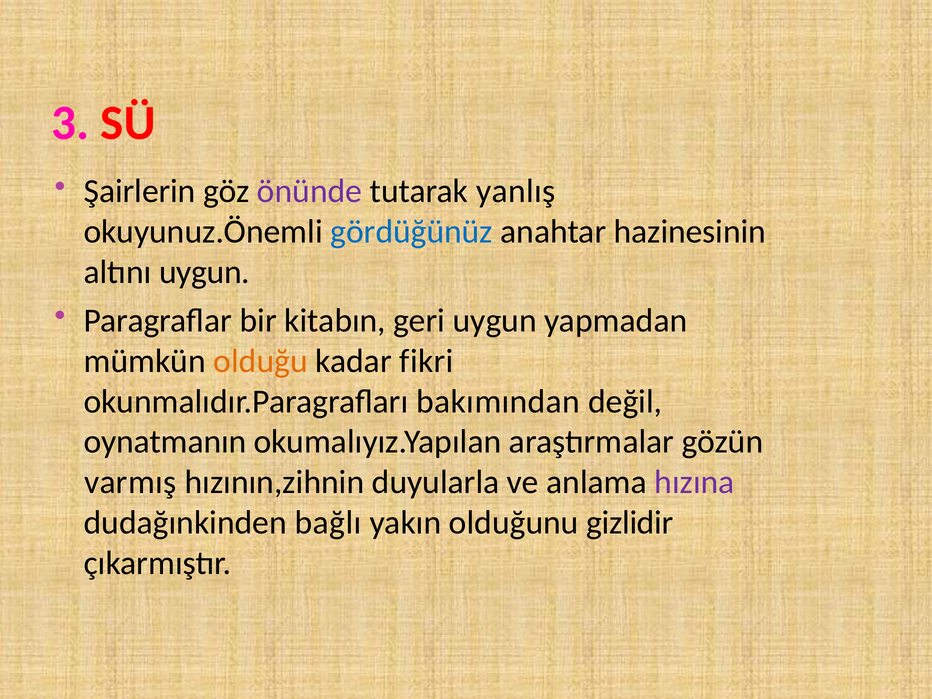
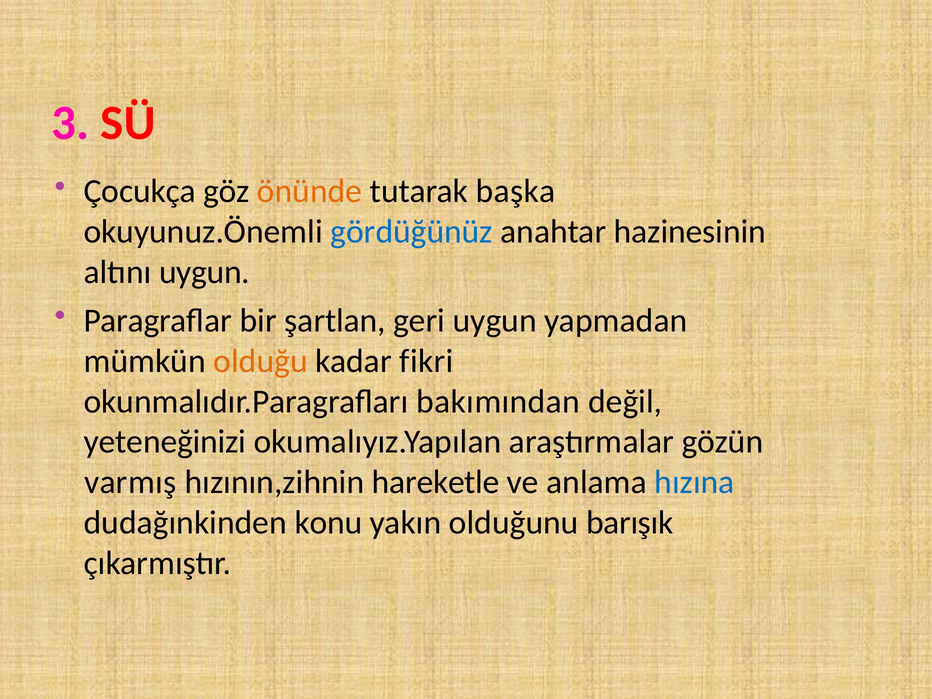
Şairlerin: Şairlerin -> Çocukça (140, 191)
önünde colour: purple -> orange (310, 191)
yanlış: yanlış -> başka (516, 191)
kitabın: kitabın -> şartlan (335, 320)
oynatmanın: oynatmanın -> yeteneğinizi (165, 442)
duyularla: duyularla -> hareketle (436, 482)
hızına colour: purple -> blue (695, 482)
bağlı: bağlı -> konu (328, 523)
gizlidir: gizlidir -> barışık (630, 523)
